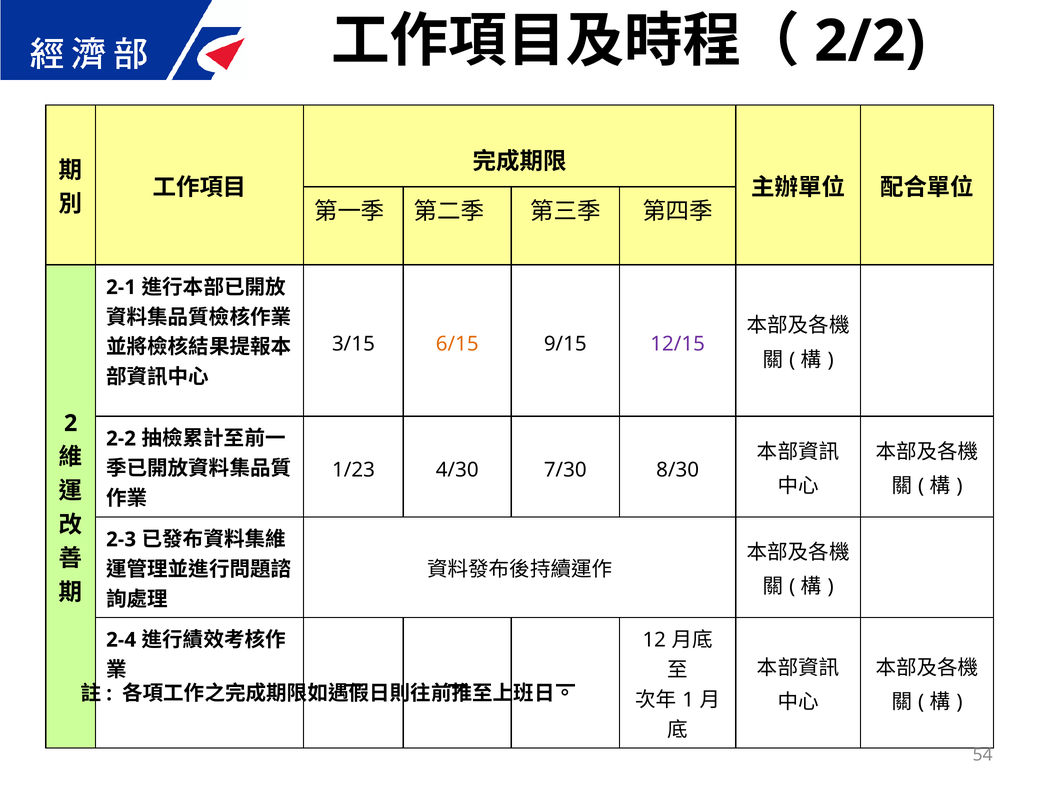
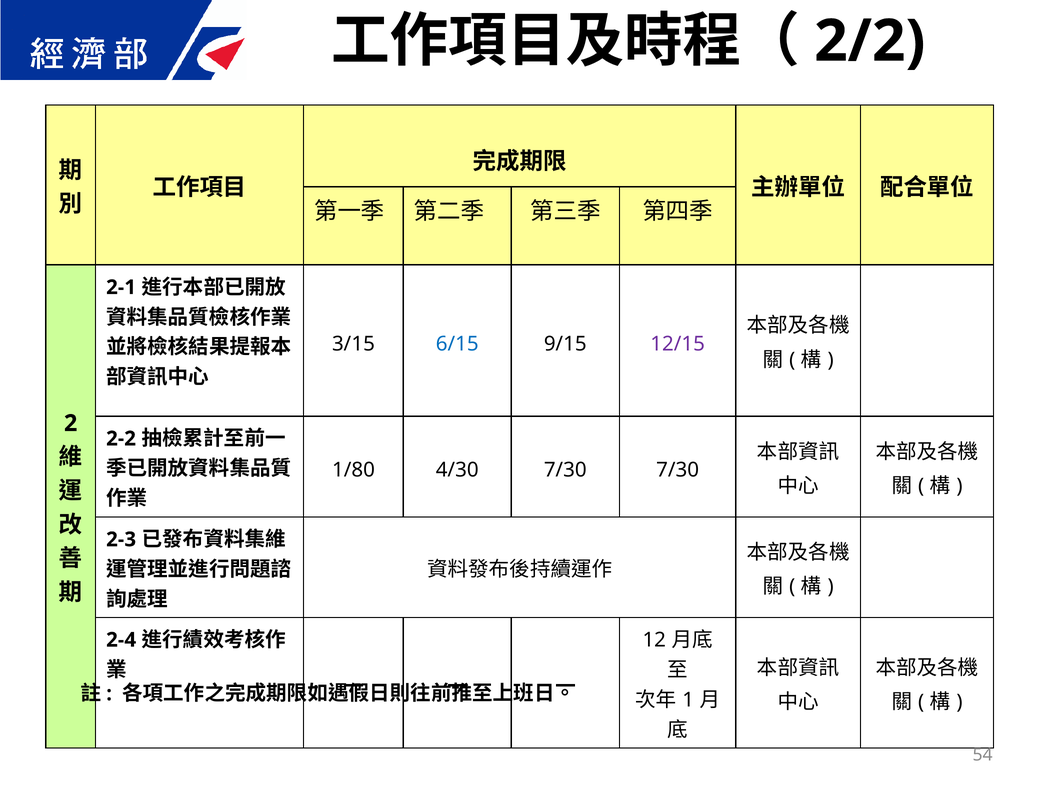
6/15 colour: orange -> blue (457, 344)
1/23: 1/23 -> 1/80 (353, 470)
7/30 8/30: 8/30 -> 7/30 (678, 470)
